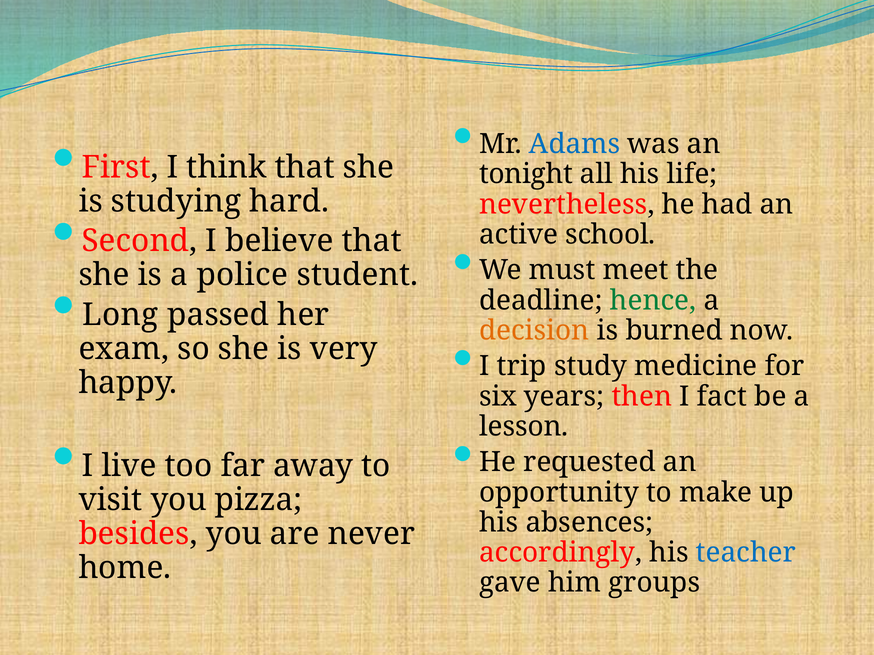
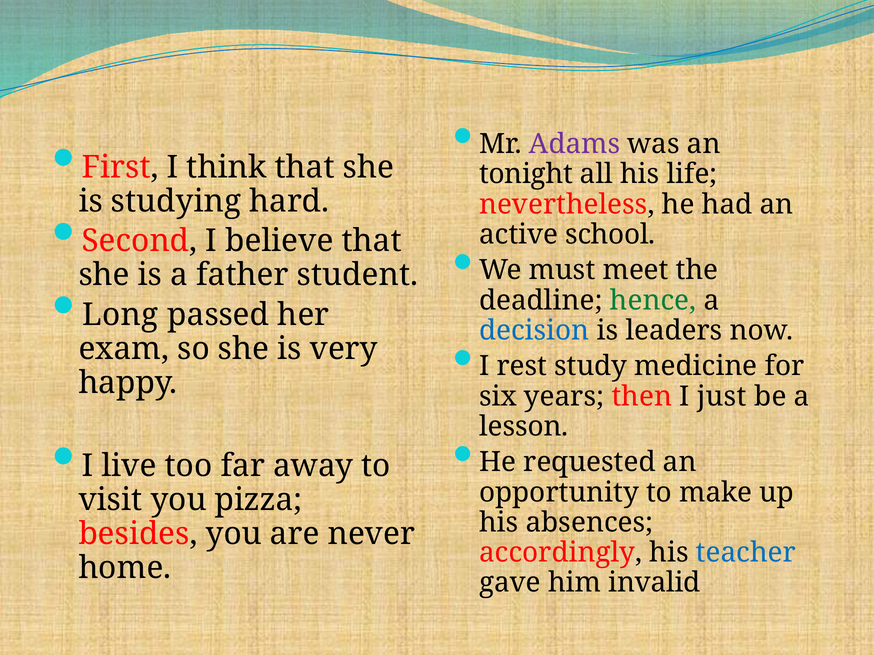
Adams colour: blue -> purple (575, 144)
police: police -> father (243, 275)
decision colour: orange -> blue (534, 331)
burned: burned -> leaders (674, 331)
trip: trip -> rest (522, 367)
fact: fact -> just (722, 397)
groups: groups -> invalid (654, 583)
